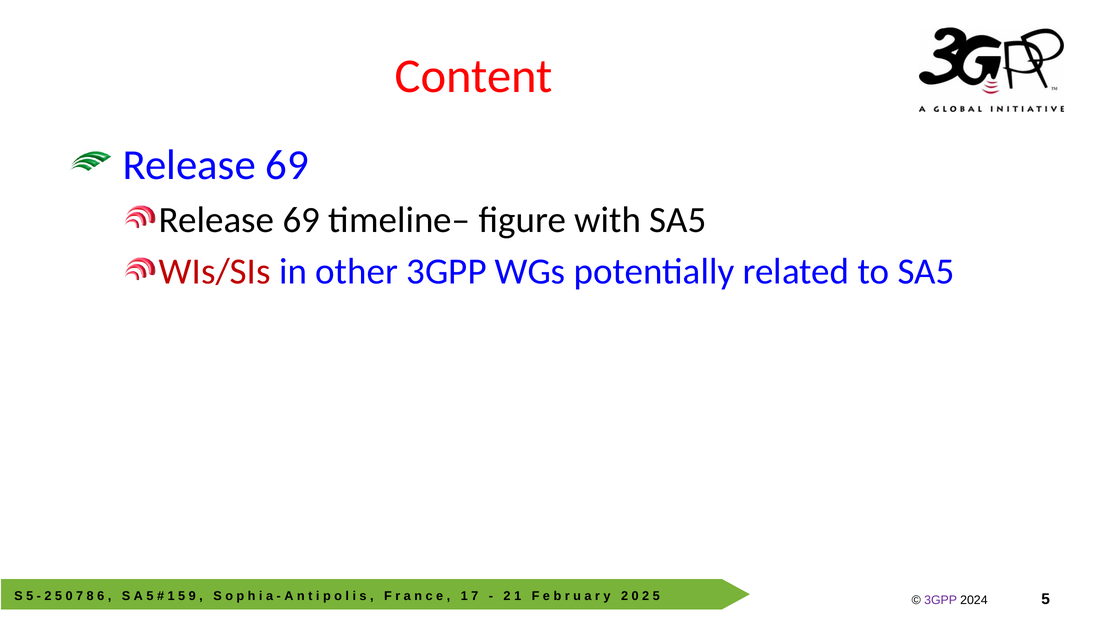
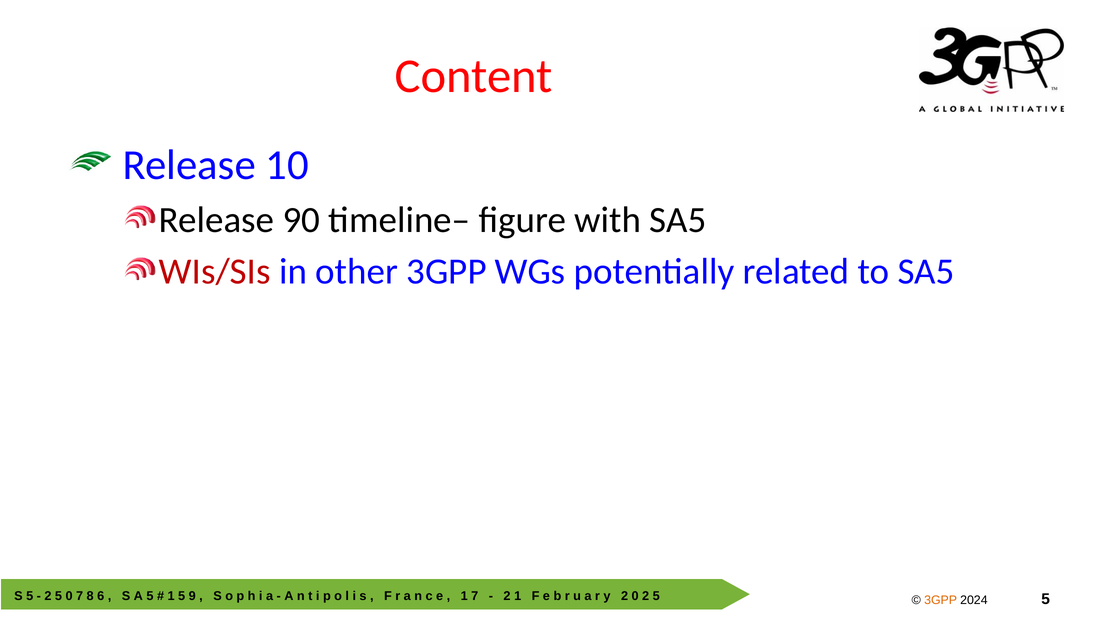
69: 69 -> 10 (287, 165)
69: 69 -> 90 (301, 220)
3GPP colour: purple -> orange (941, 601)
